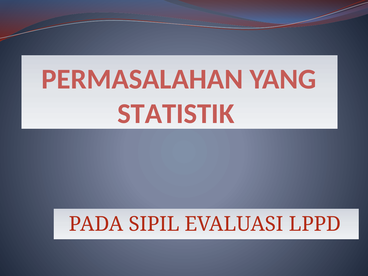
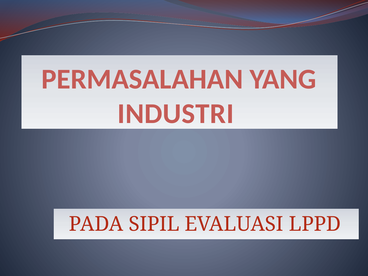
STATISTIK: STATISTIK -> INDUSTRI (176, 114)
